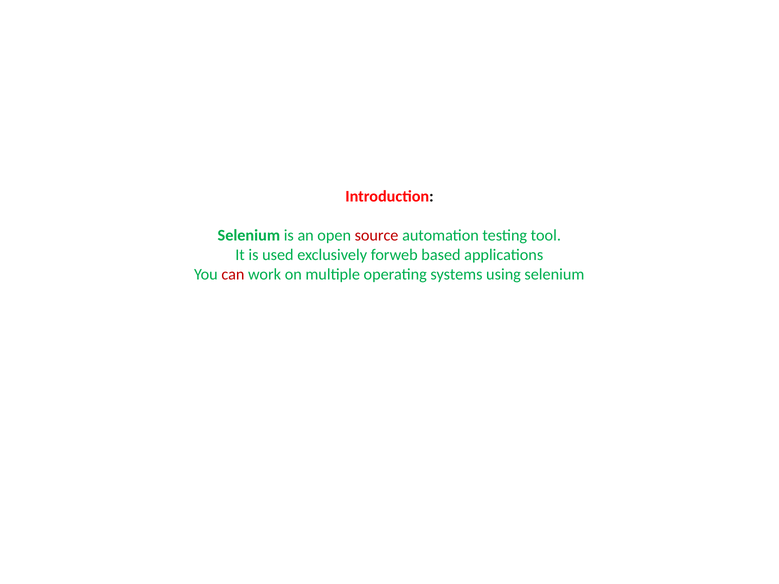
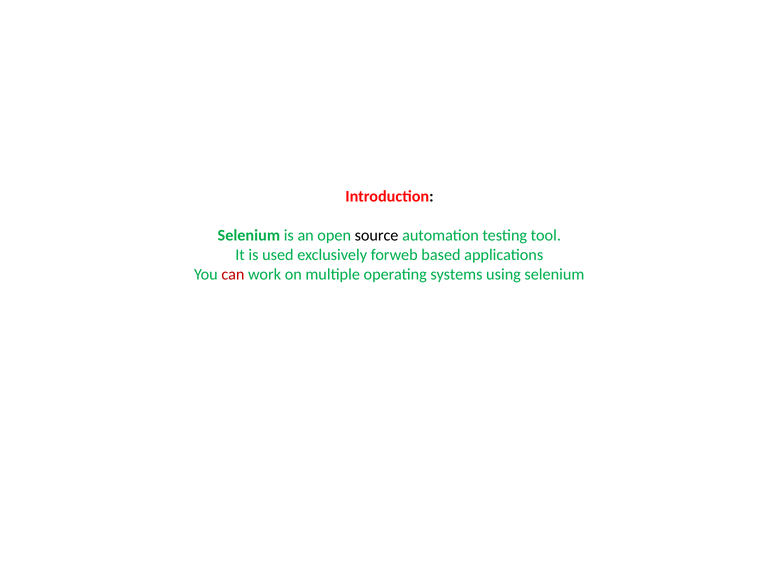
source colour: red -> black (377, 235)
